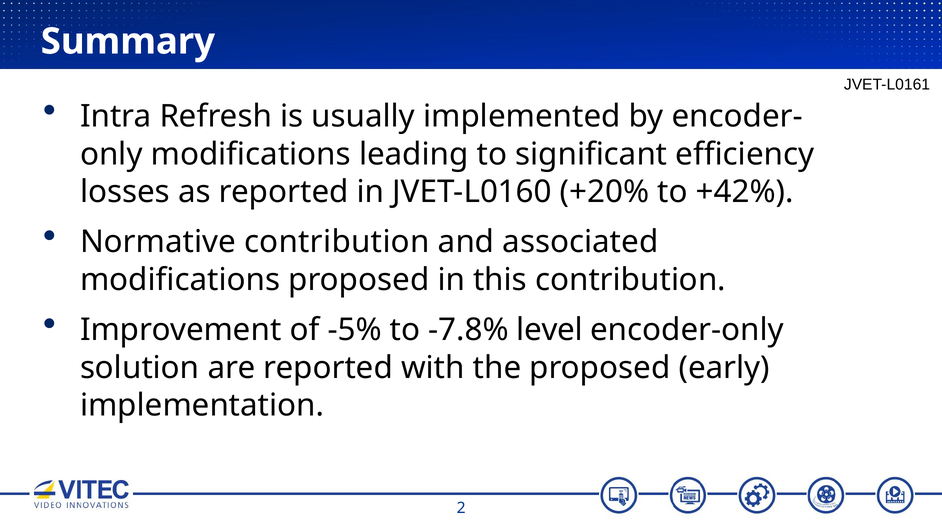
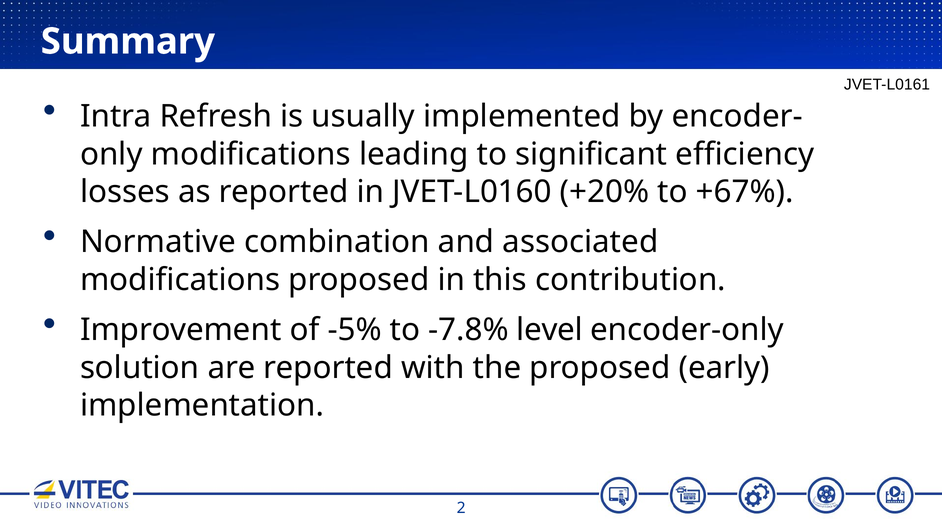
+42%: +42% -> +67% (745, 192)
Normative contribution: contribution -> combination (337, 242)
